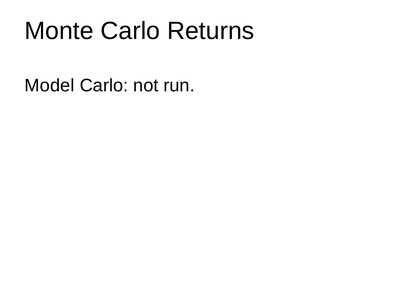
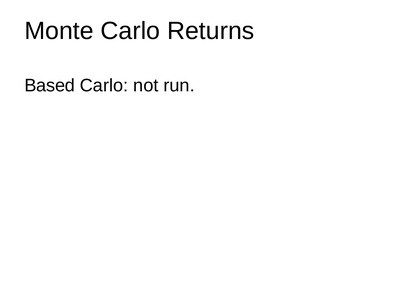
Model: Model -> Based (50, 86)
